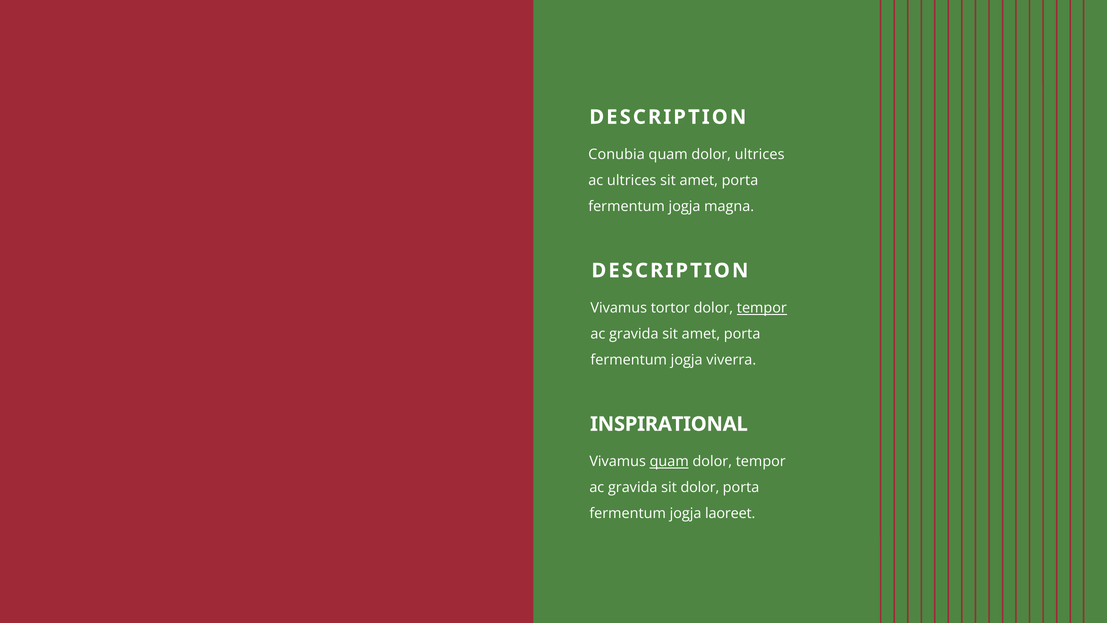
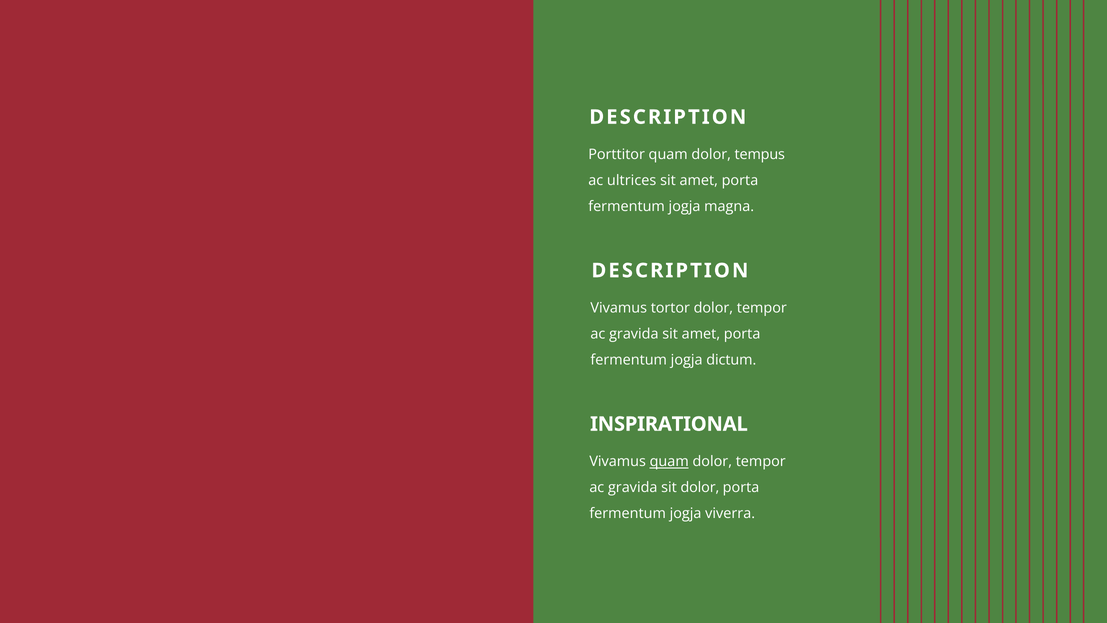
Conubia: Conubia -> Porttitor (617, 155)
dolor ultrices: ultrices -> tempus (760, 155)
tempor underline: present -> none (762, 308)
viverra: viverra -> dictum (731, 360)
laoreet: laoreet -> viverra (730, 513)
